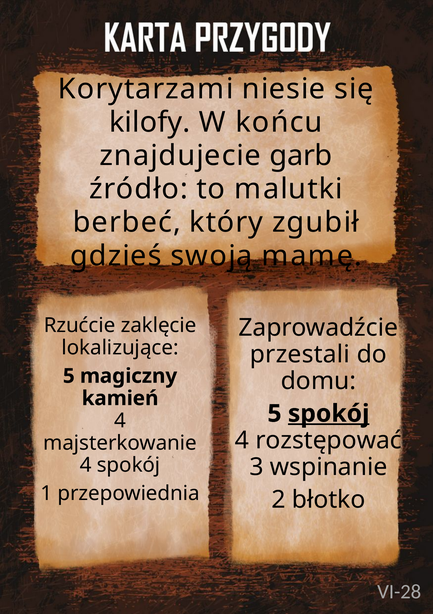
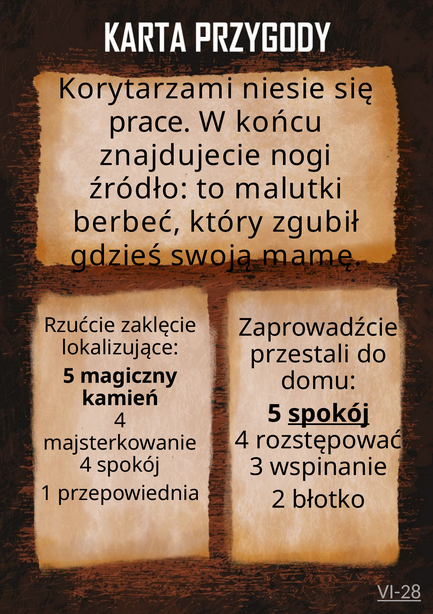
kilofy: kilofy -> prace (150, 123)
garb: garb -> nogi (301, 156)
VI-28 underline: none -> present (399, 593)
